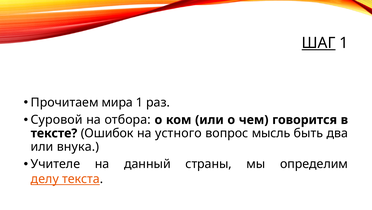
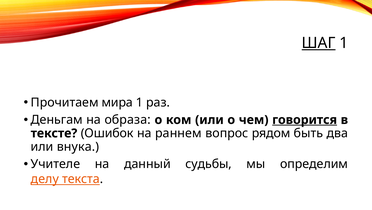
Суровой: Суровой -> Деньгам (57, 119)
отбора: отбора -> образа (128, 119)
говорится underline: none -> present (305, 119)
устного: устного -> раннем (178, 133)
мысль: мысль -> рядом (271, 133)
страны: страны -> судьбы (209, 164)
